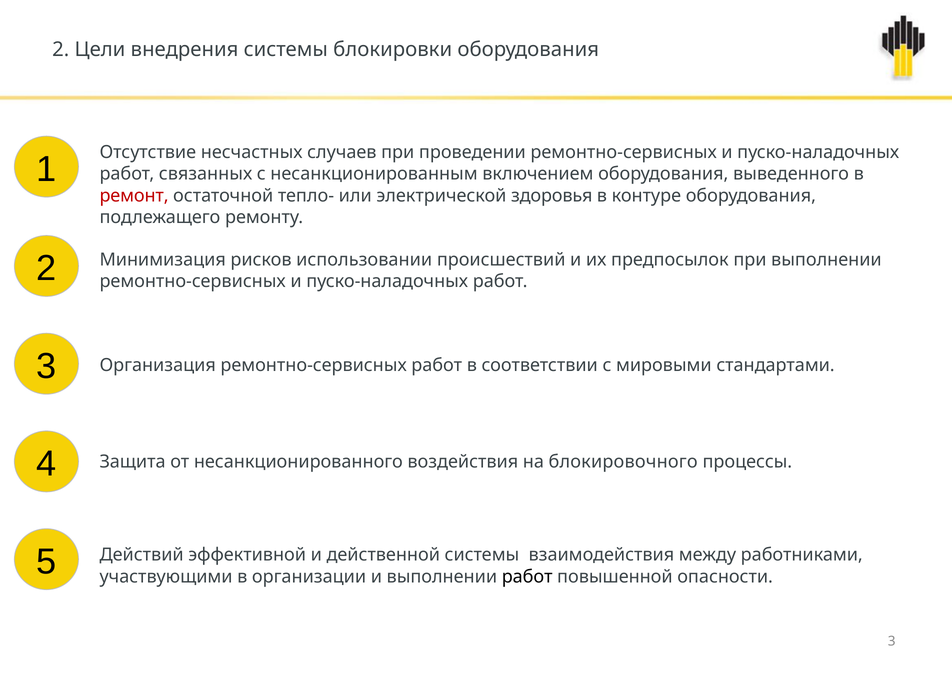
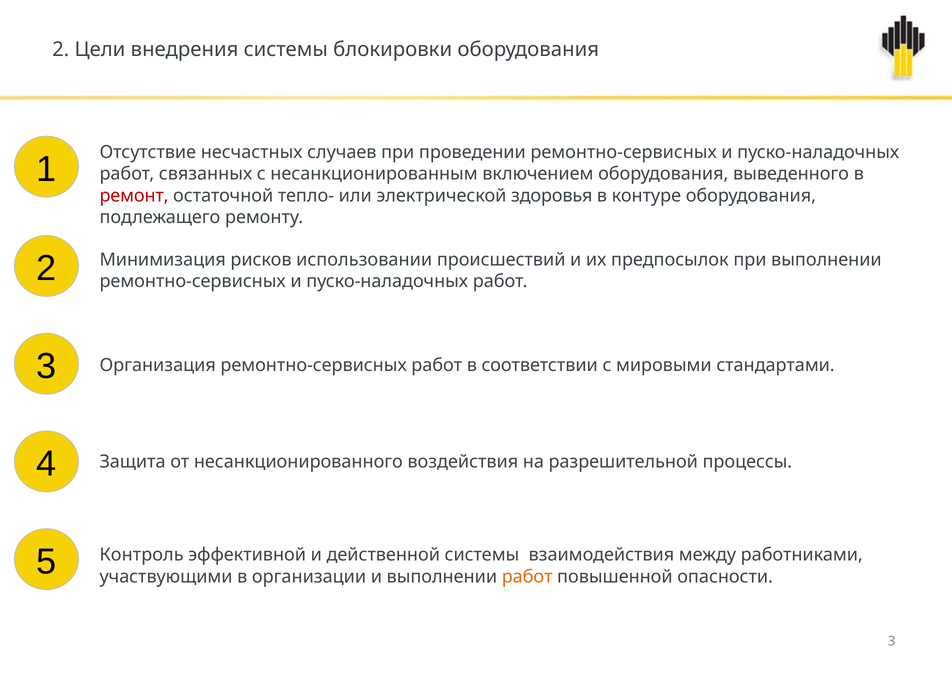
блокировочного: блокировочного -> разрешительной (623, 462)
Действий: Действий -> Контроль (142, 555)
работ colour: black -> orange (527, 577)
